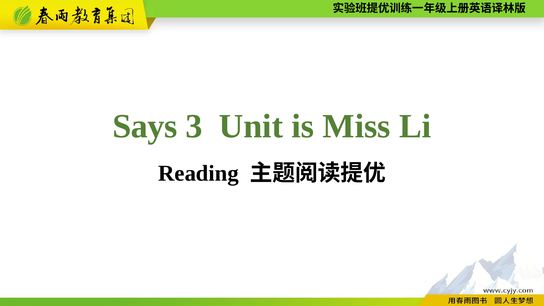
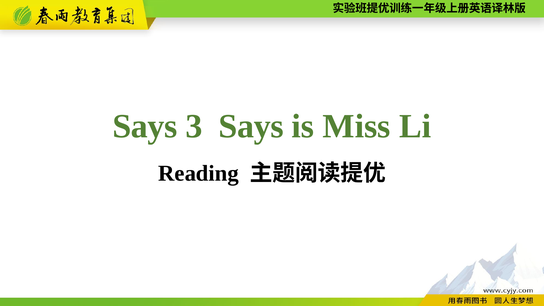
3 Unit: Unit -> Says (251, 126)
